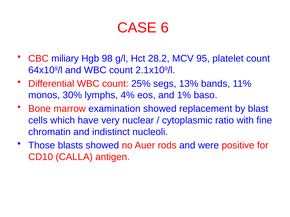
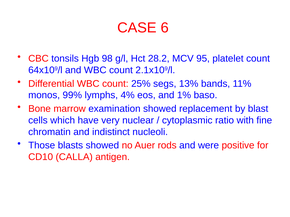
miliary: miliary -> tonsils (65, 59)
30%: 30% -> 99% (72, 95)
